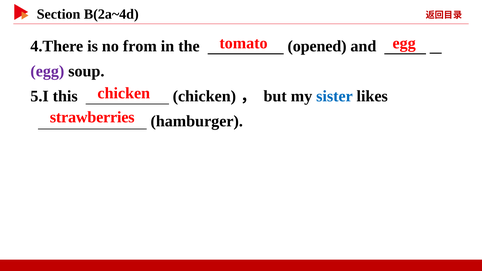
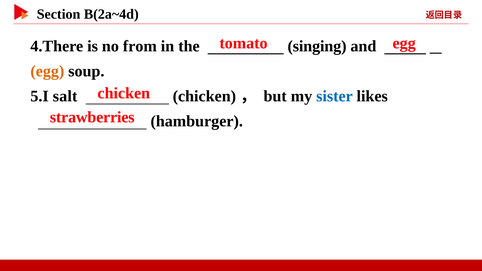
opened: opened -> singing (317, 46)
egg colour: purple -> orange (47, 71)
this: this -> salt (65, 96)
